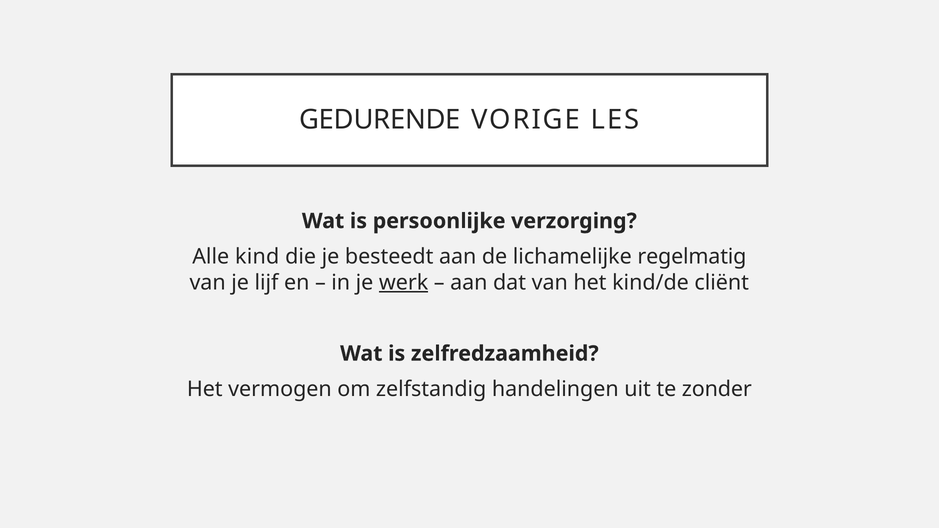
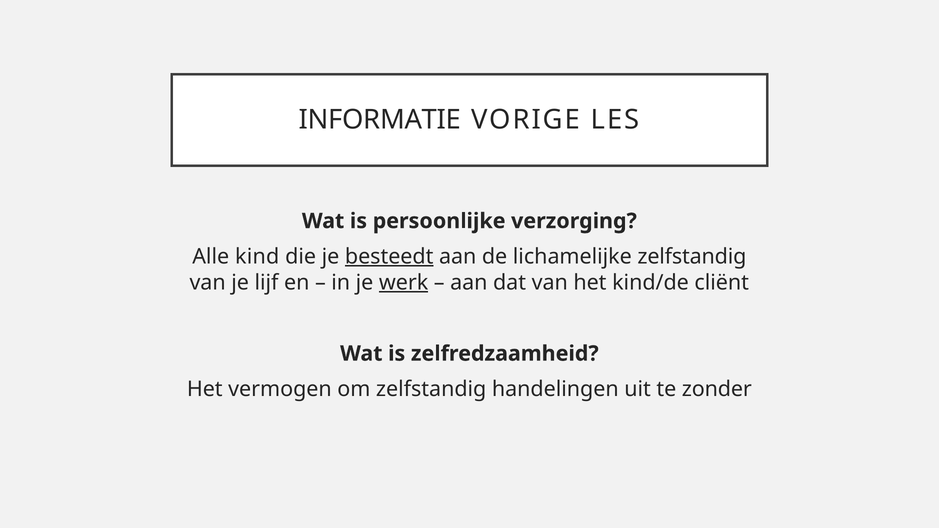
GEDURENDE: GEDURENDE -> INFORMATIE (380, 120)
besteedt underline: none -> present (389, 257)
lichamelijke regelmatig: regelmatig -> zelfstandig (692, 257)
